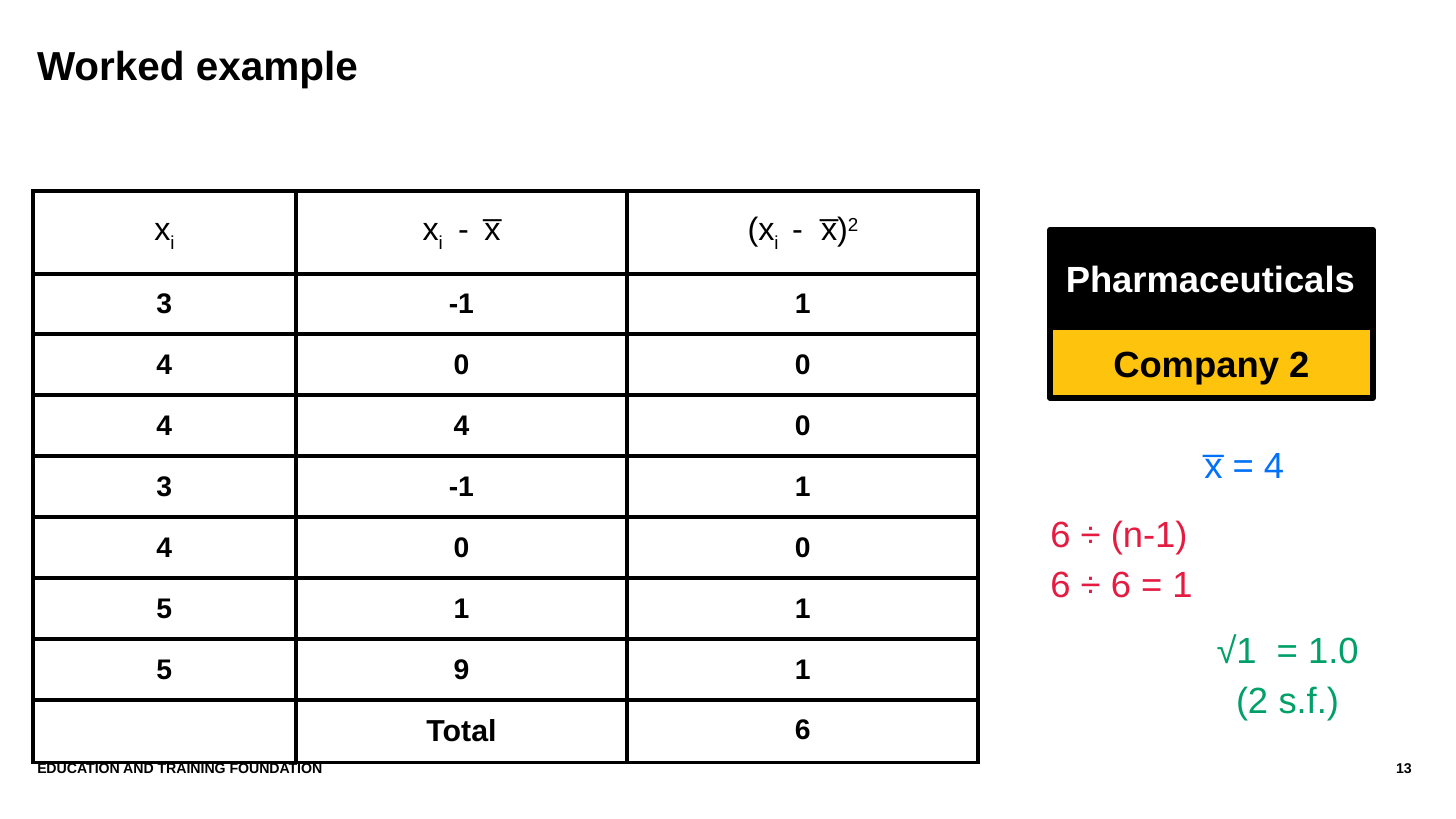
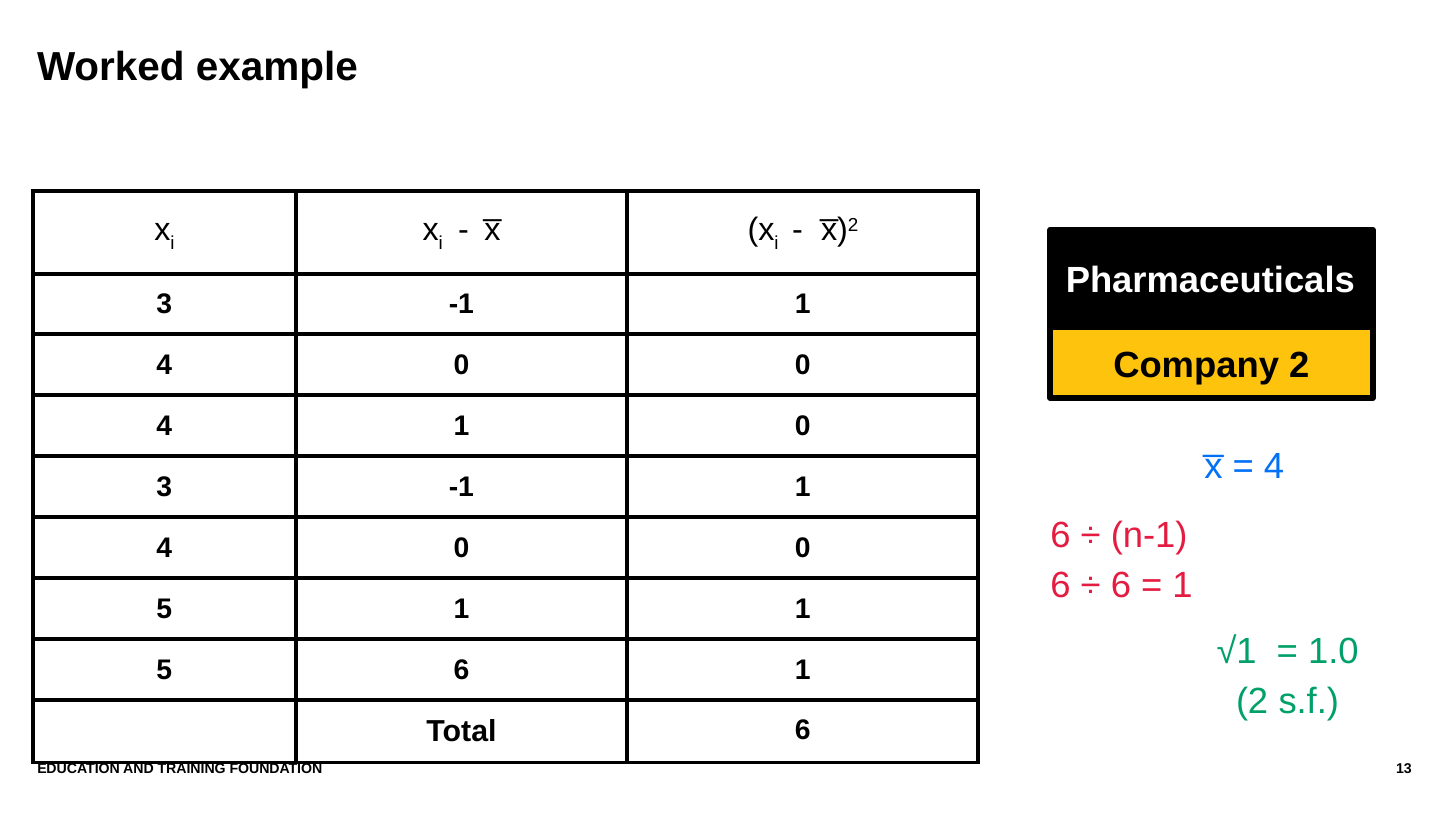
4 4: 4 -> 1 (461, 426)
5 9: 9 -> 6 (461, 670)
